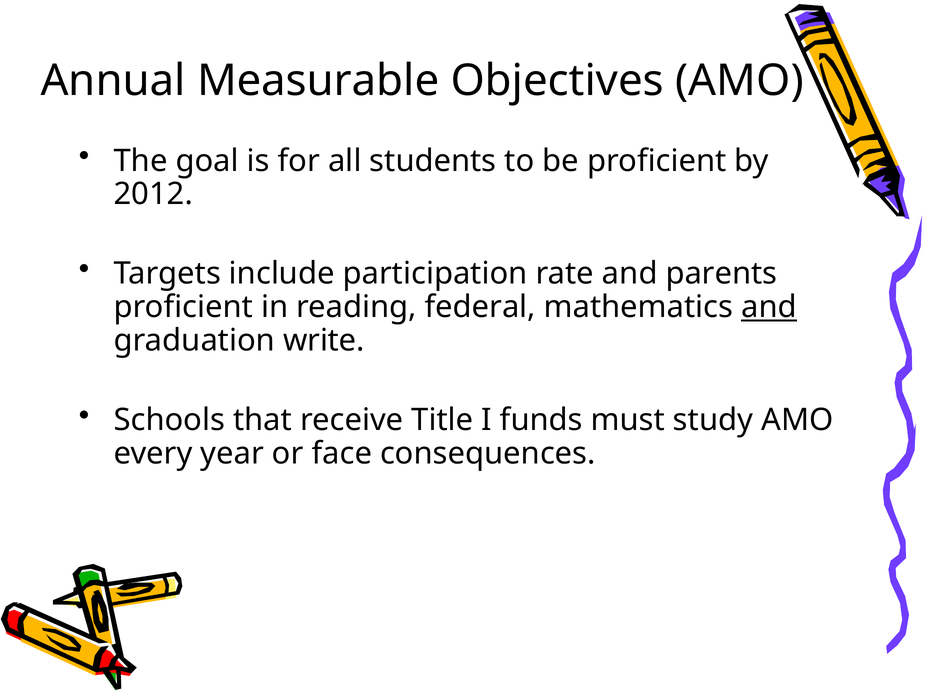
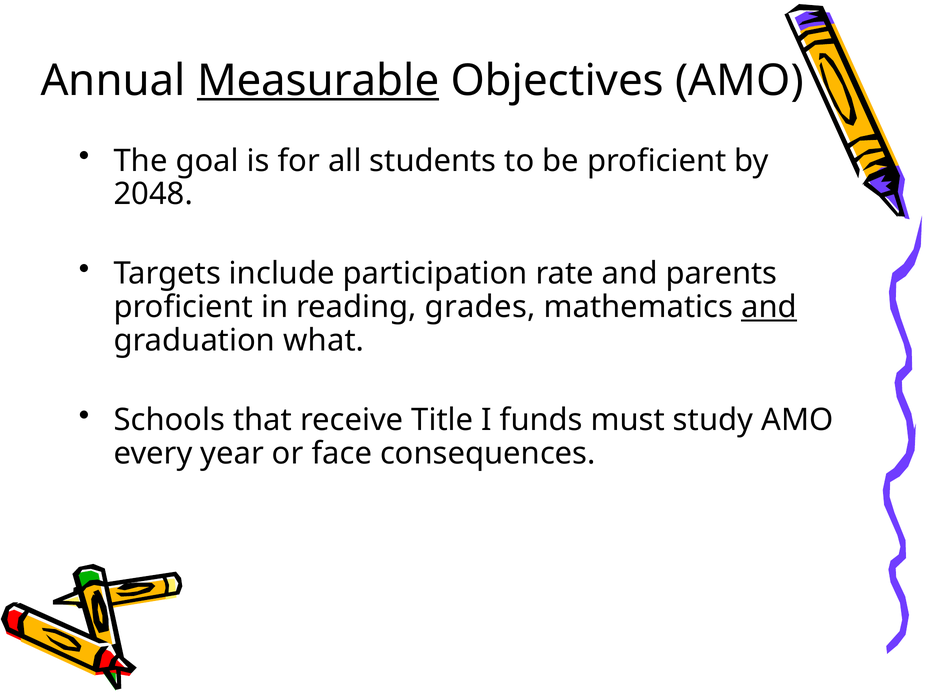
Measurable underline: none -> present (318, 80)
2012: 2012 -> 2048 (153, 194)
federal: federal -> grades (480, 307)
write: write -> what (324, 340)
